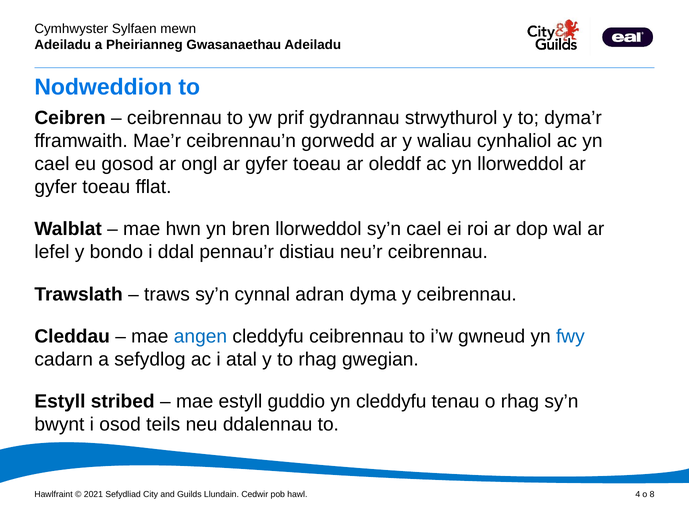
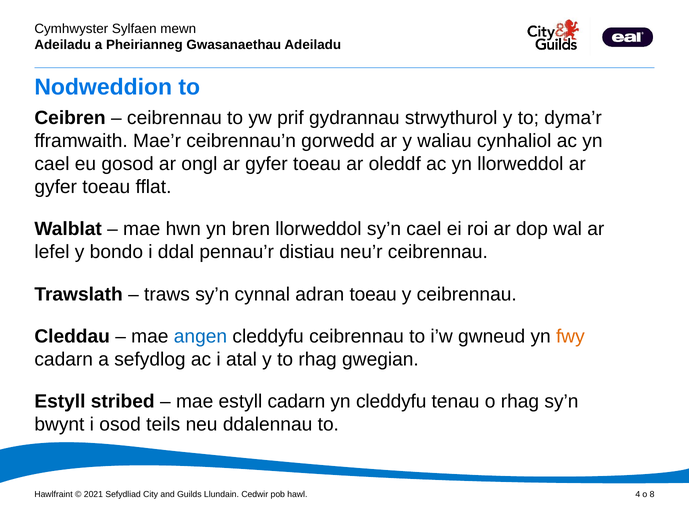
adran dyma: dyma -> toeau (373, 294)
fwy colour: blue -> orange (570, 336)
estyll guddio: guddio -> cadarn (296, 401)
